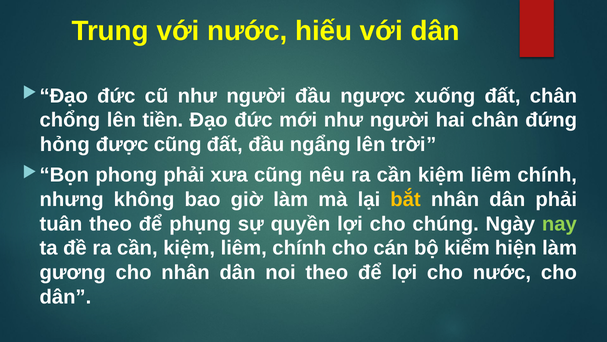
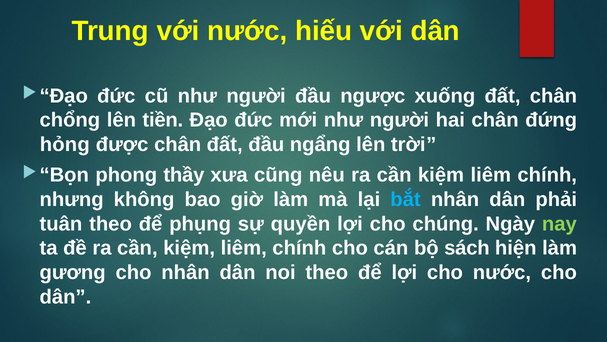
được cũng: cũng -> chân (178, 144)
phong phải: phải -> thầy (184, 175)
bắt colour: yellow -> light blue (406, 199)
kiểm: kiểm -> sách (467, 248)
